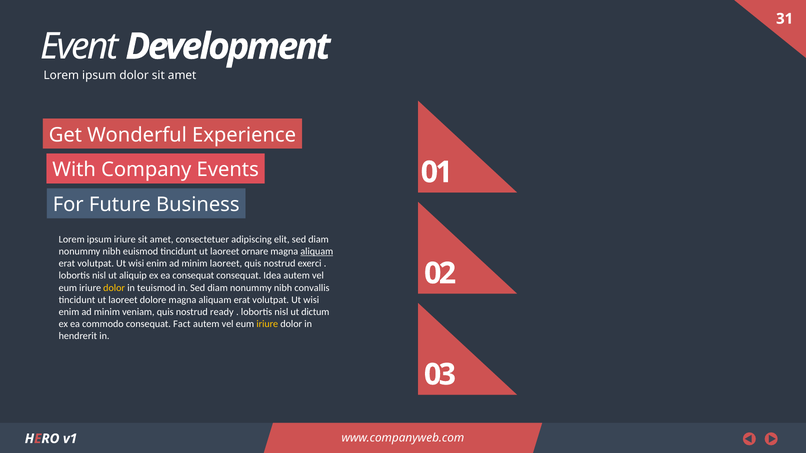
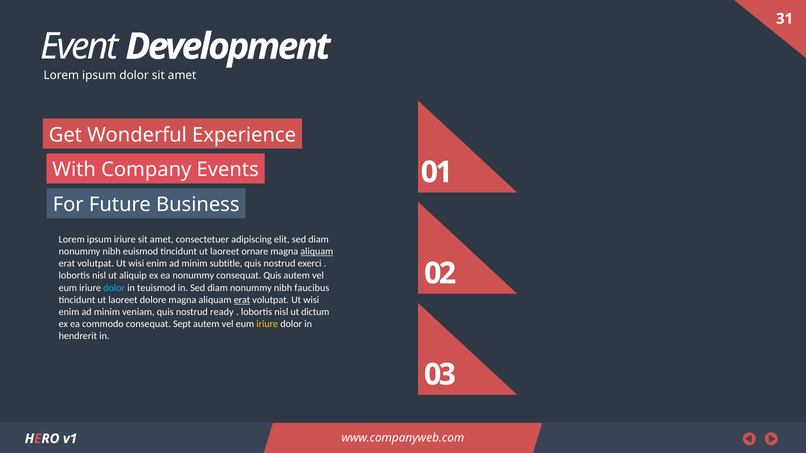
minim laoreet: laoreet -> subtitle (226, 264)
ea consequat: consequat -> nonummy (193, 276)
consequat Idea: Idea -> Quis (272, 276)
dolor colour: yellow -> light blue (114, 288)
convallis: convallis -> faucibus (312, 288)
erat underline: none -> present (242, 300)
Fact: Fact -> Sept (182, 324)
